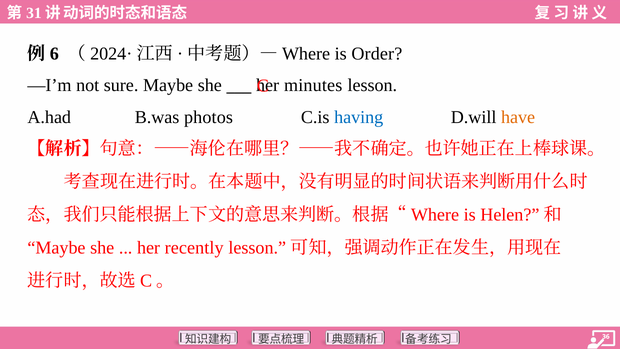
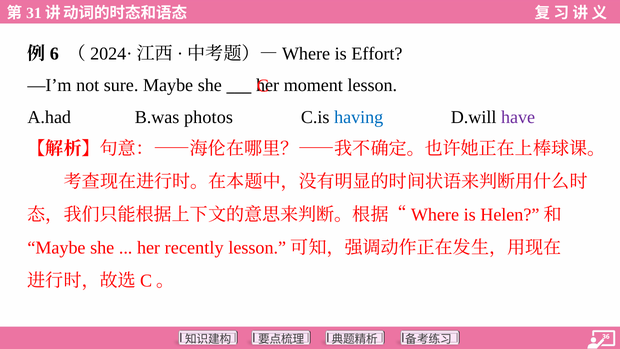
Order: Order -> Effort (377, 54)
minutes: minutes -> moment (313, 85)
have colour: orange -> purple (518, 117)
